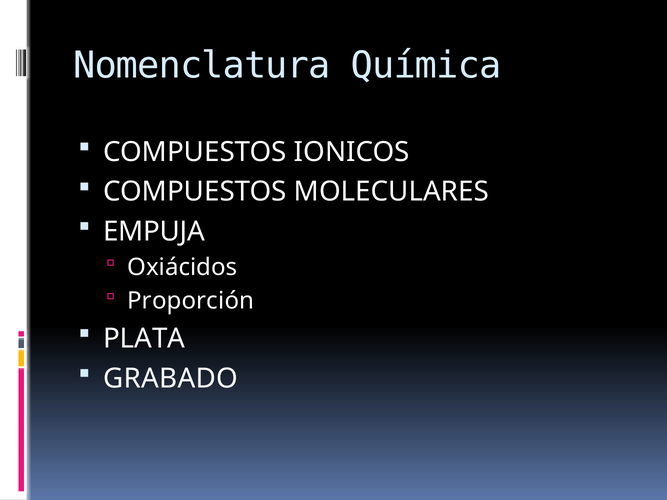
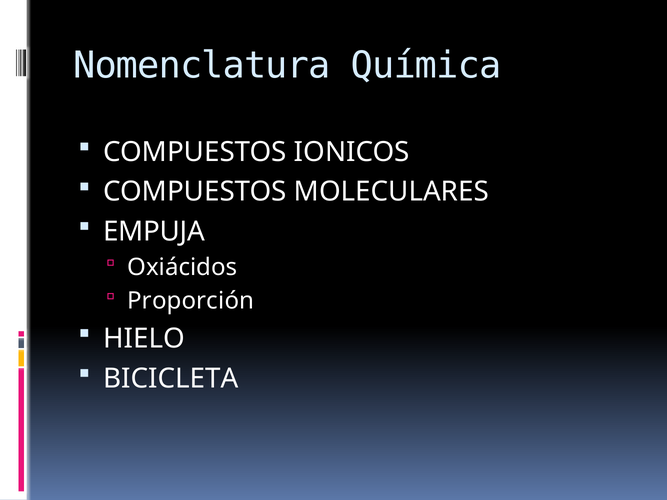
PLATA: PLATA -> HIELO (144, 339)
GRABADO: GRABADO -> BICICLETA (171, 379)
